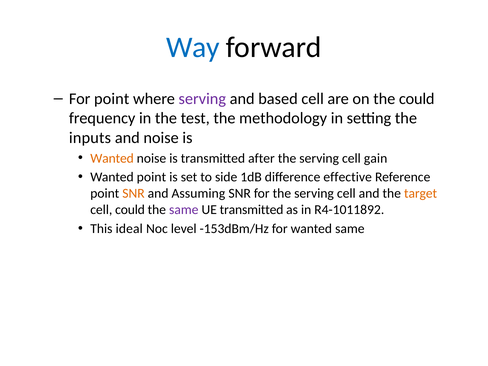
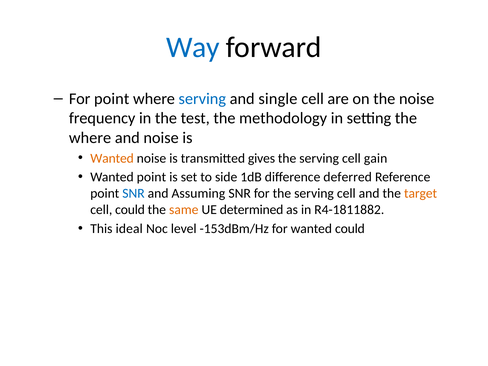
serving colour: purple -> blue (202, 99)
based: based -> single (278, 99)
the could: could -> noise (417, 99)
inputs: inputs -> where (90, 138)
after: after -> gives (262, 158)
effective: effective -> deferred (348, 177)
SNR colour: orange -> blue (133, 193)
same colour: purple -> orange (184, 210)
UE transmitted: transmitted -> determined (252, 210)
R4-1011892: R4-1011892 -> R4-1811882 (349, 210)
wanted same: same -> could (350, 229)
